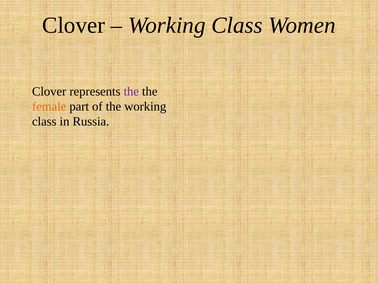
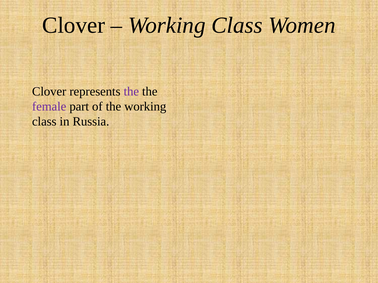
female colour: orange -> purple (49, 107)
